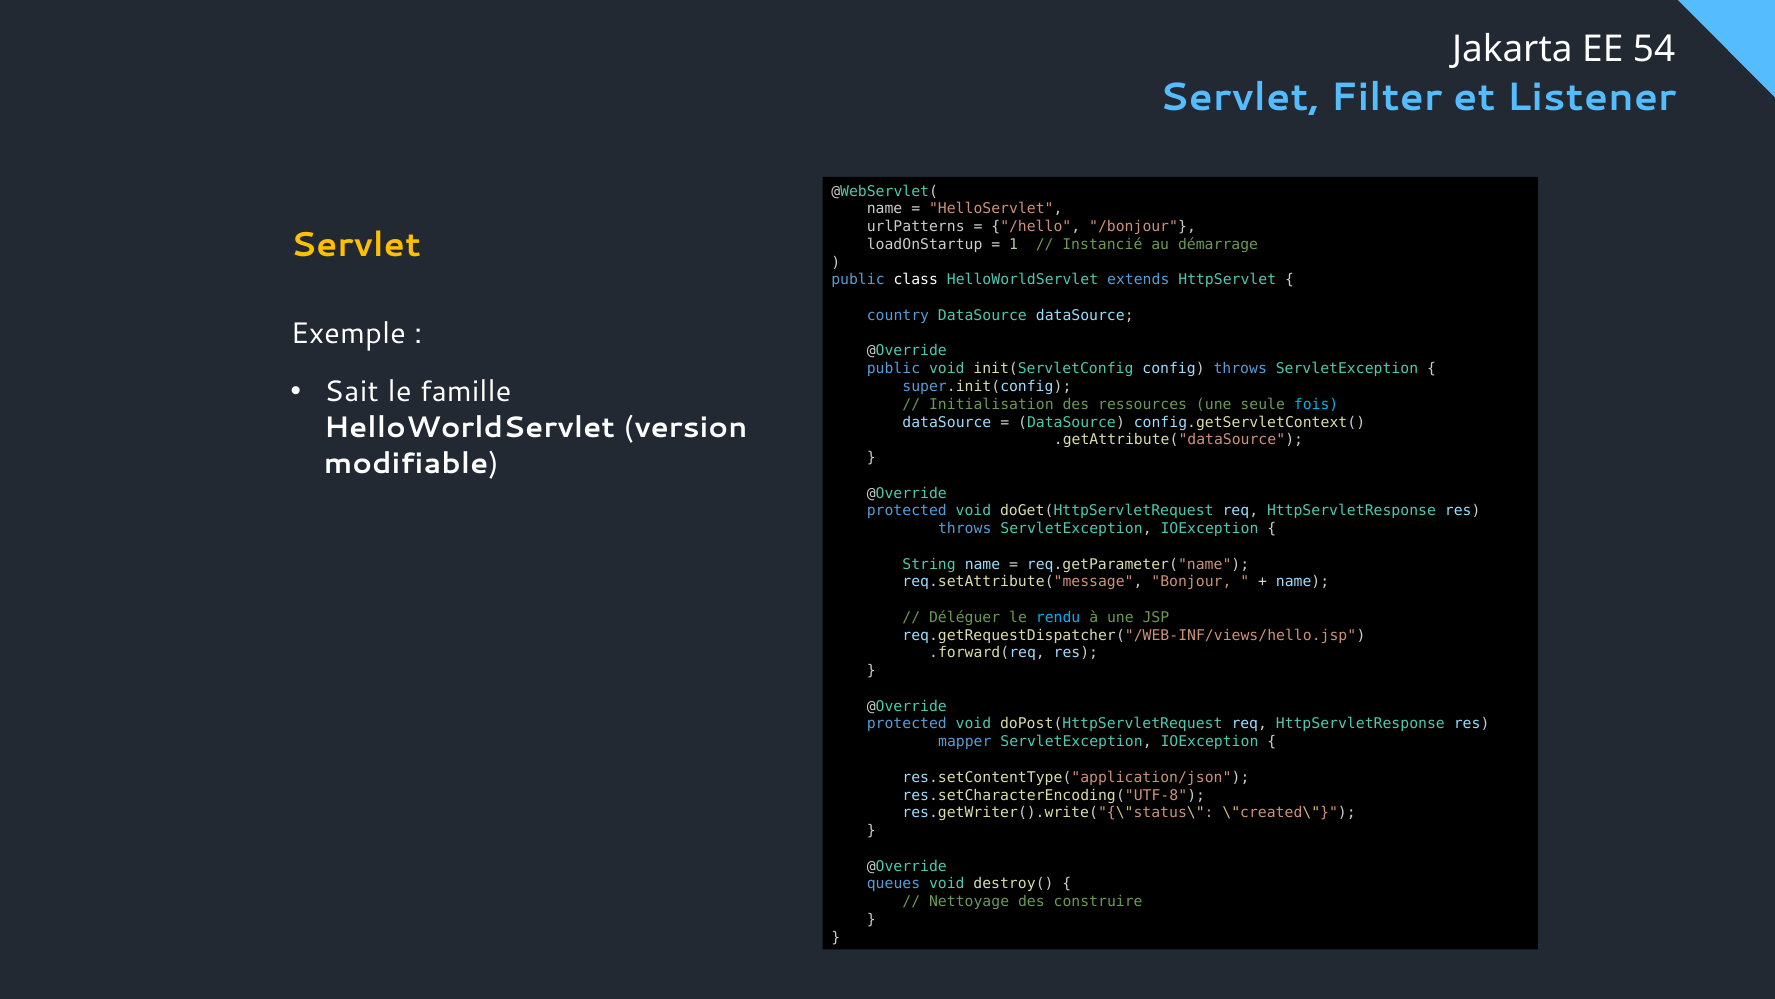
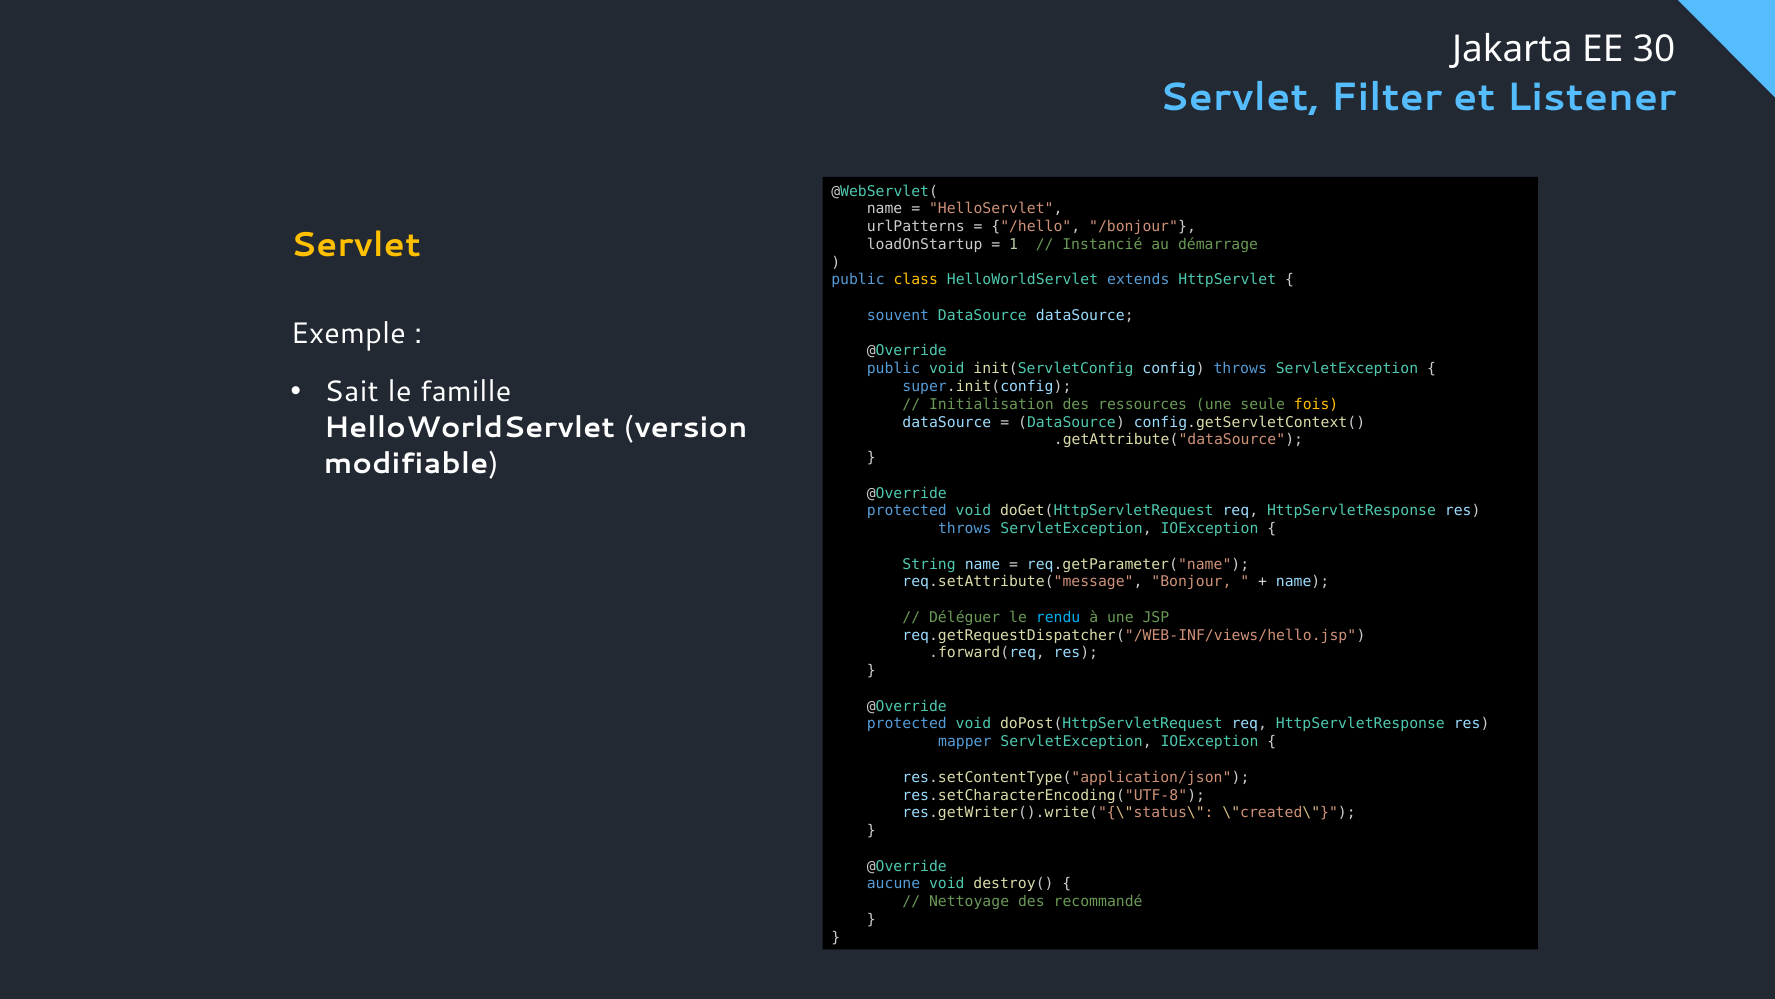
54: 54 -> 30 (1654, 50)
class colour: white -> yellow (916, 280)
country: country -> souvent (898, 315)
fois colour: light blue -> yellow (1316, 404)
queues: queues -> aucune (894, 884)
construire: construire -> recommandé (1098, 901)
